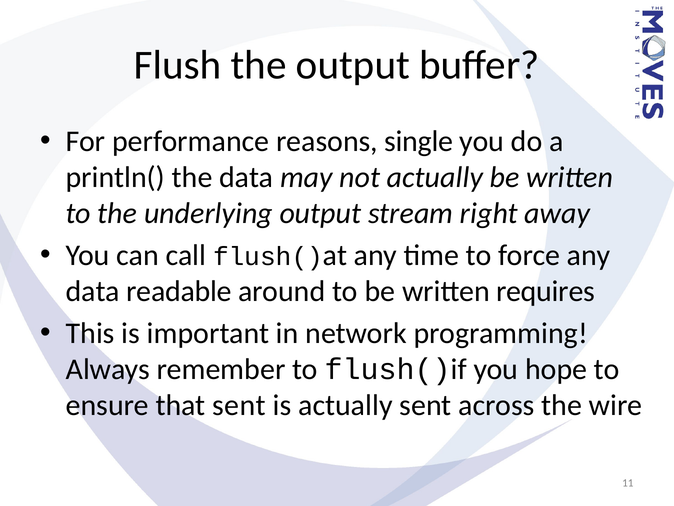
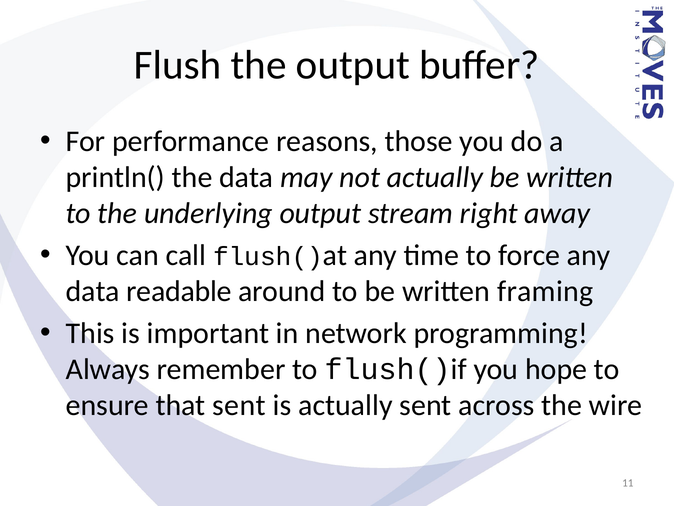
single: single -> those (419, 141)
requires: requires -> framing (545, 291)
